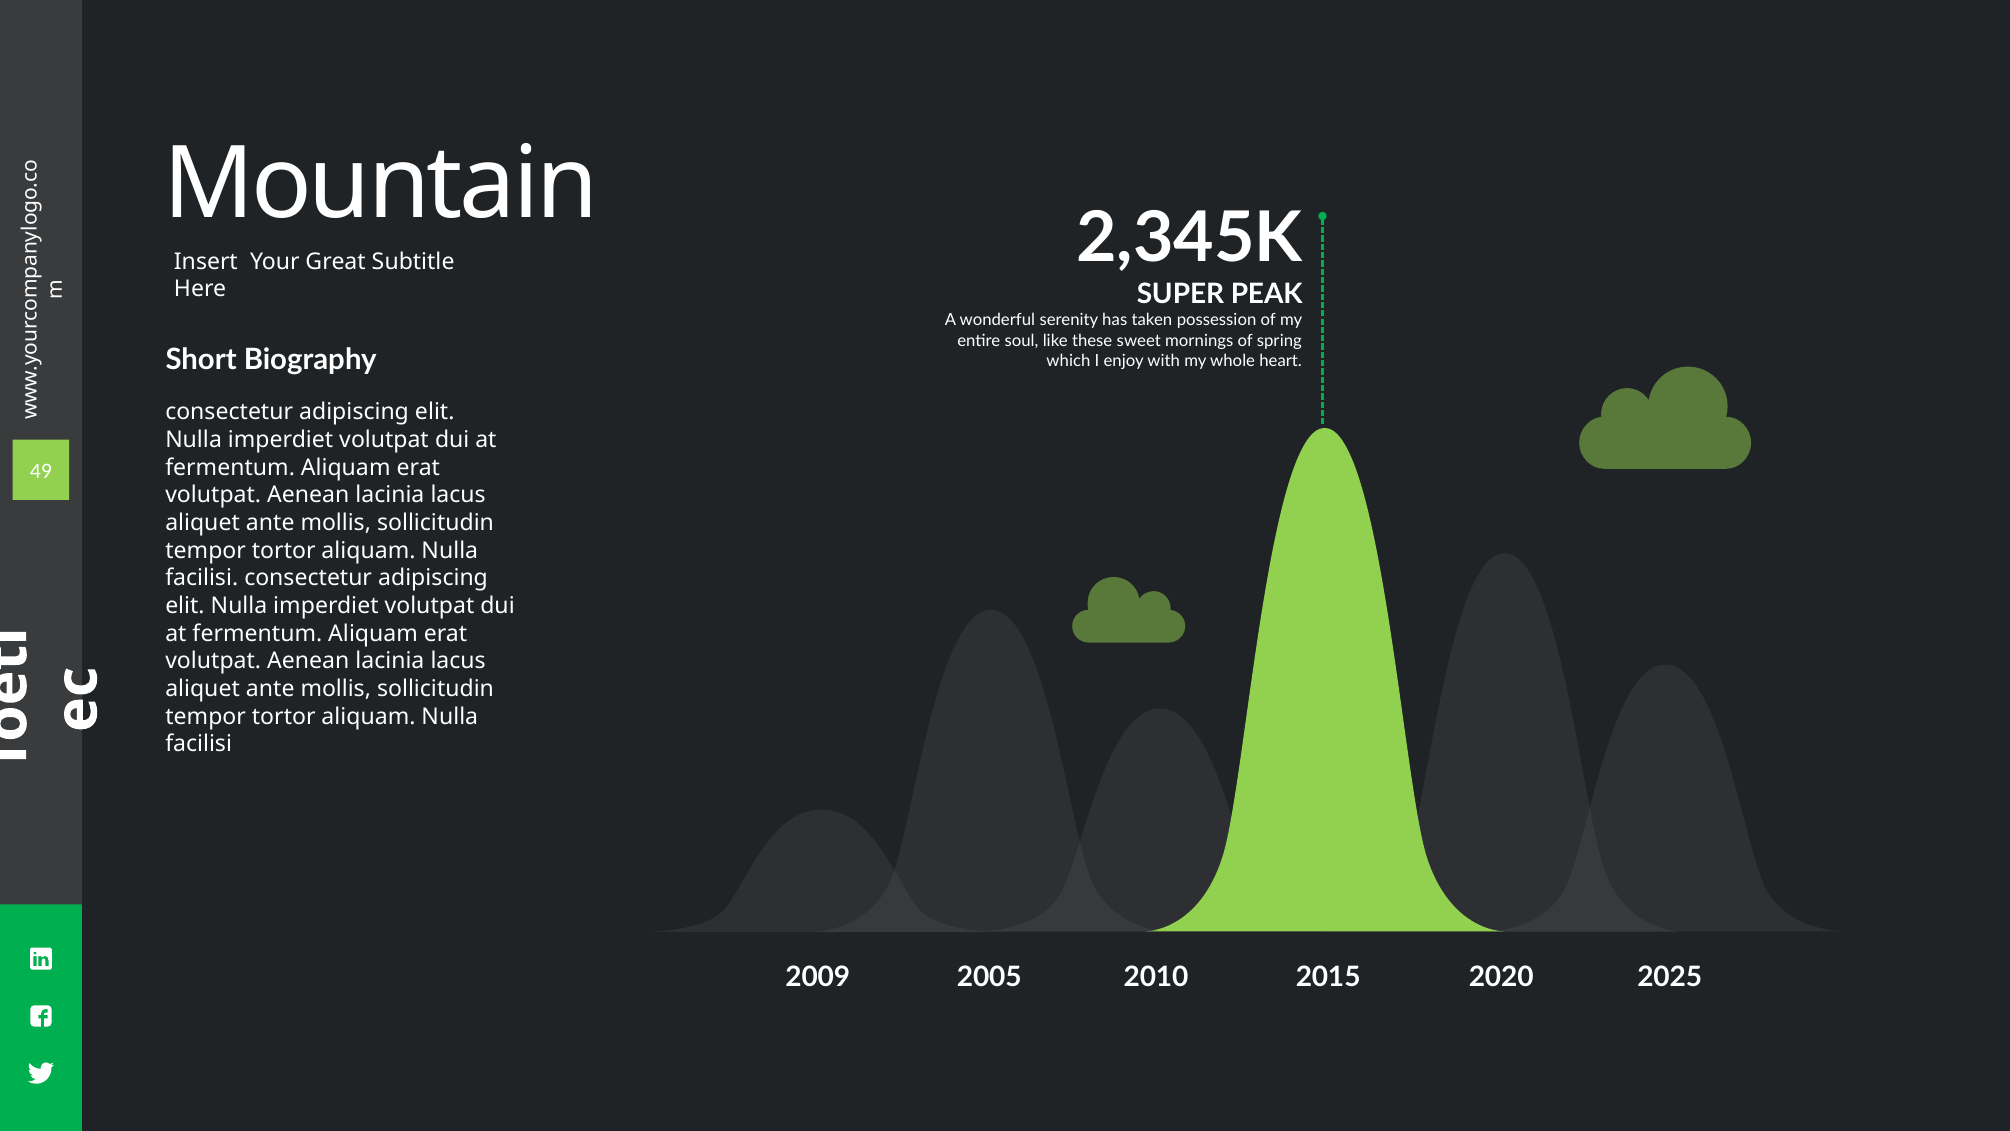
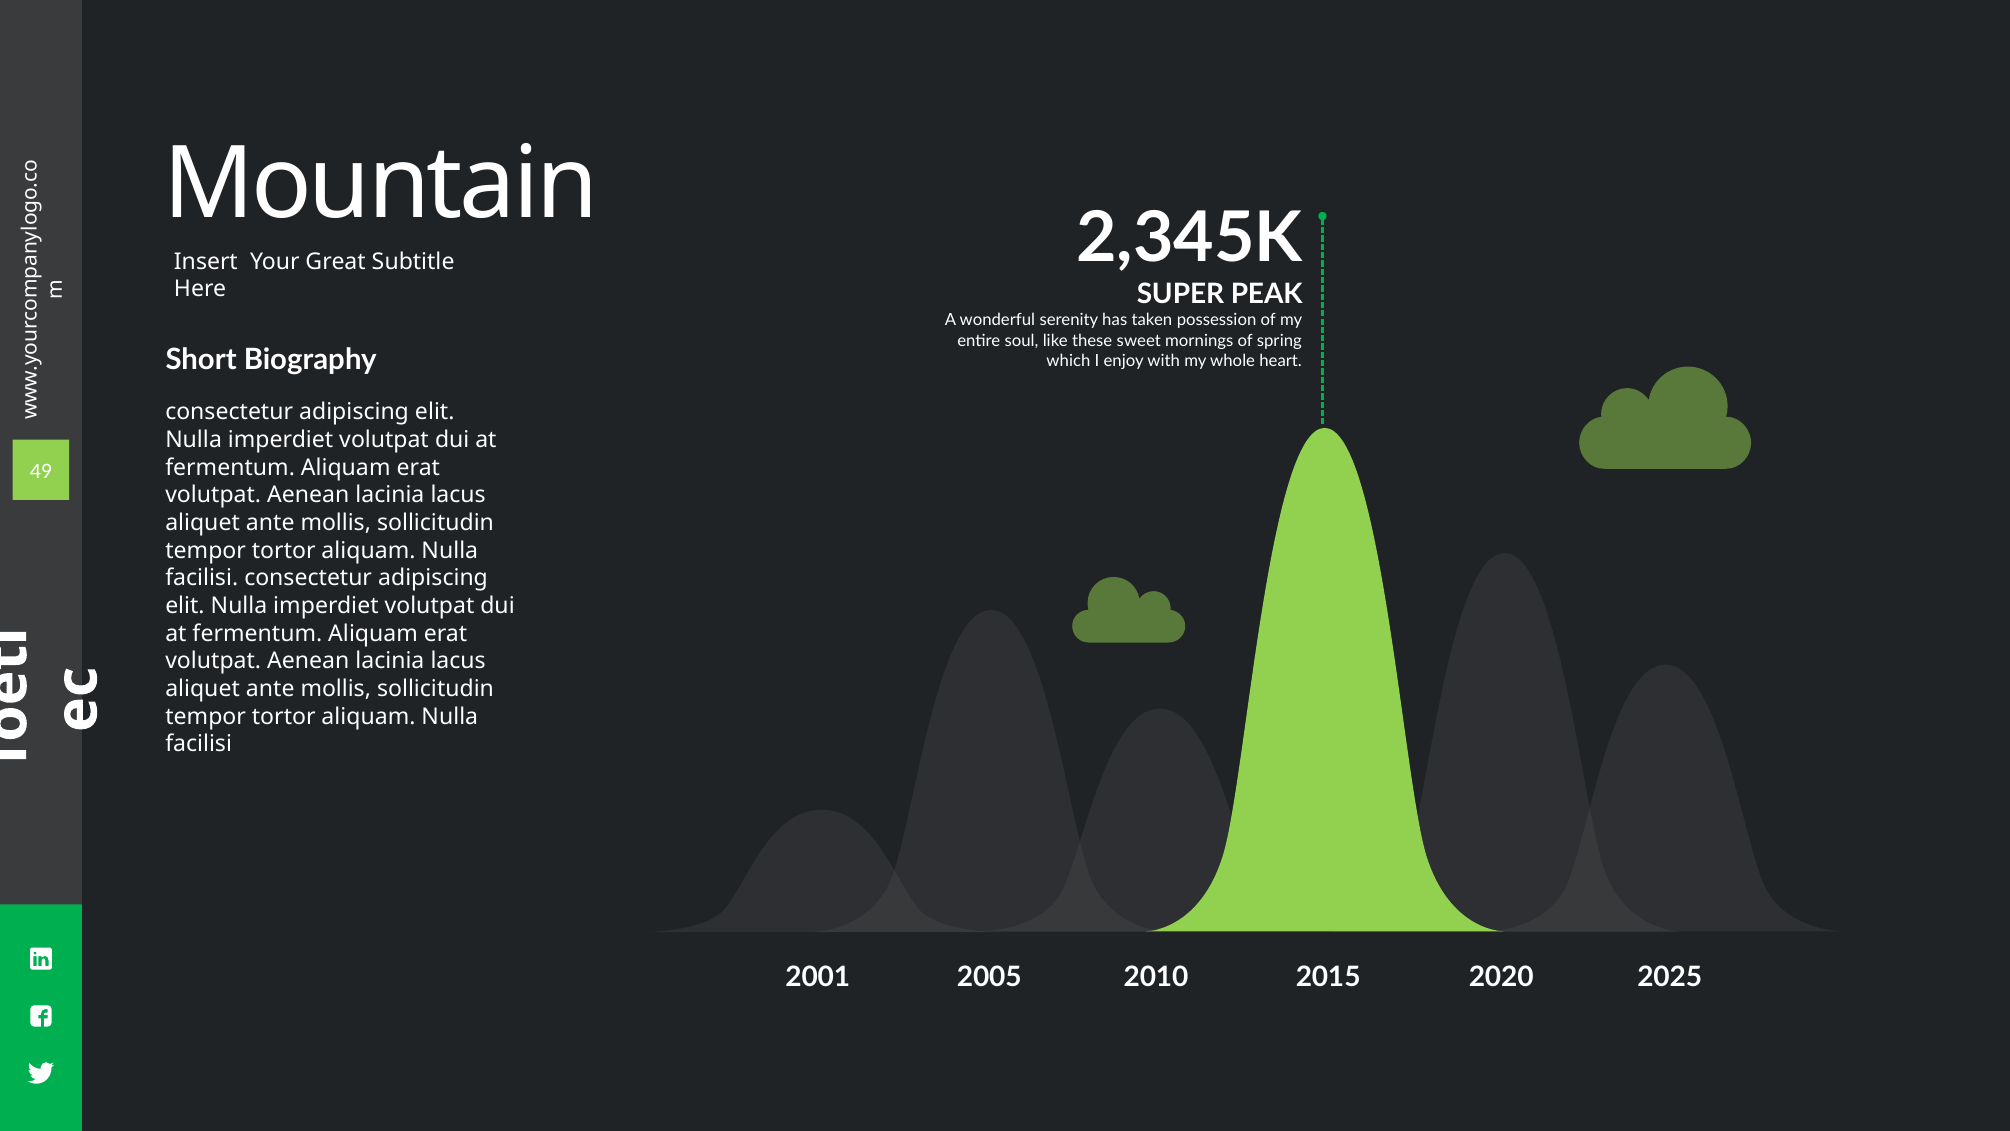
2009: 2009 -> 2001 (818, 977)
